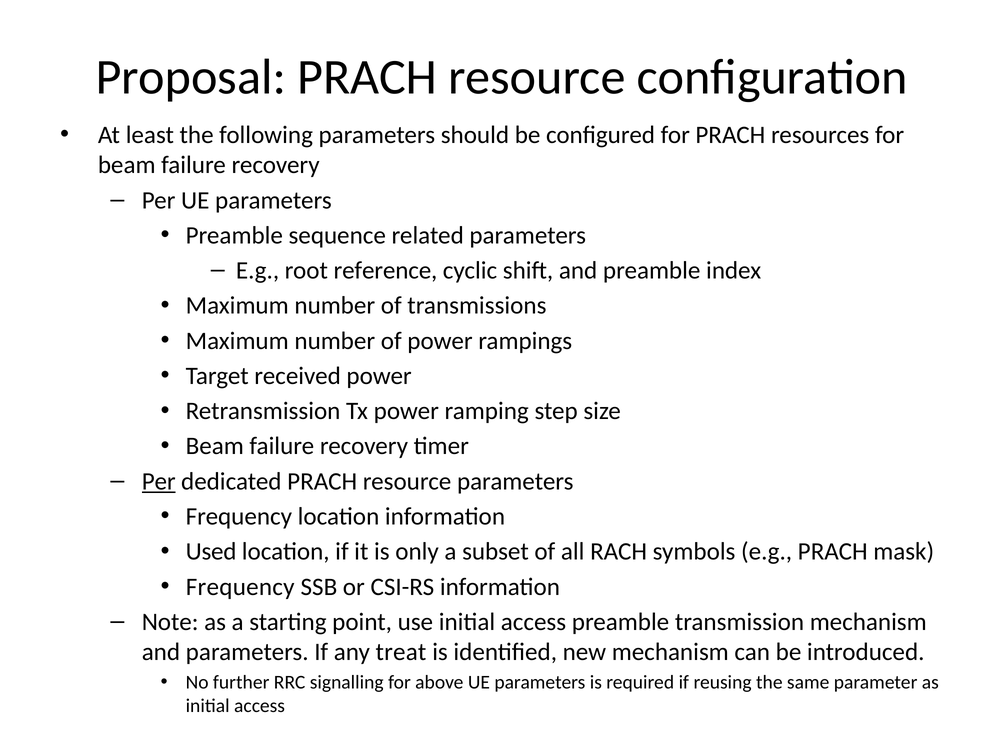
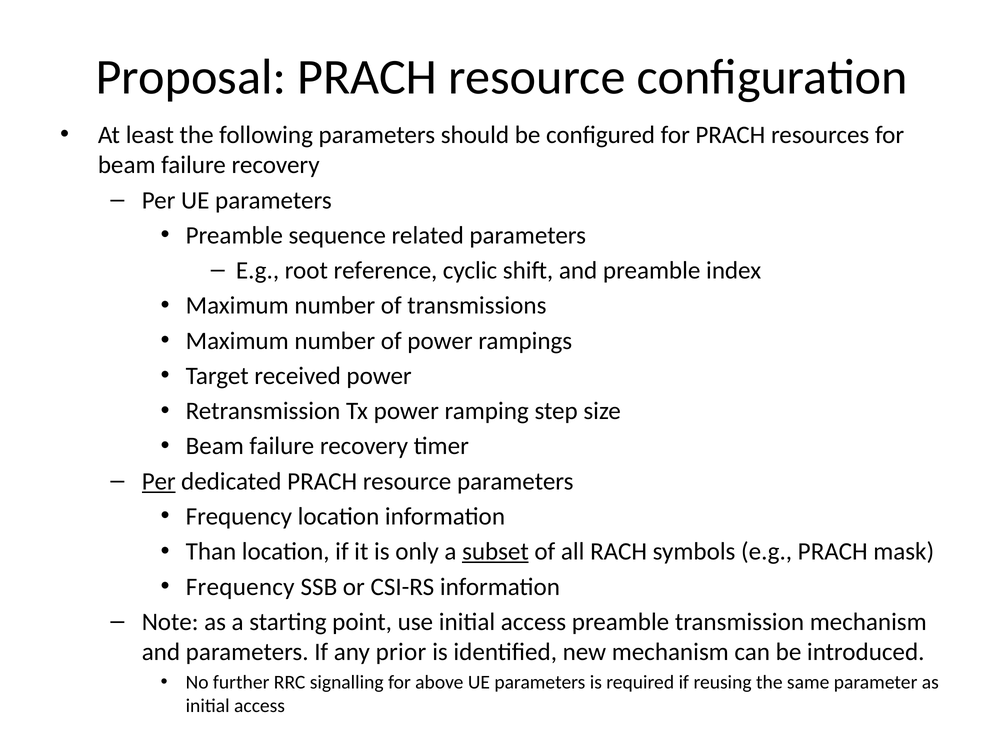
Used: Used -> Than (211, 552)
subset underline: none -> present (495, 552)
treat: treat -> prior (401, 652)
